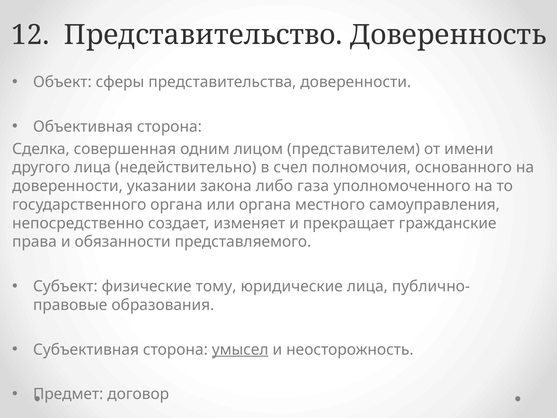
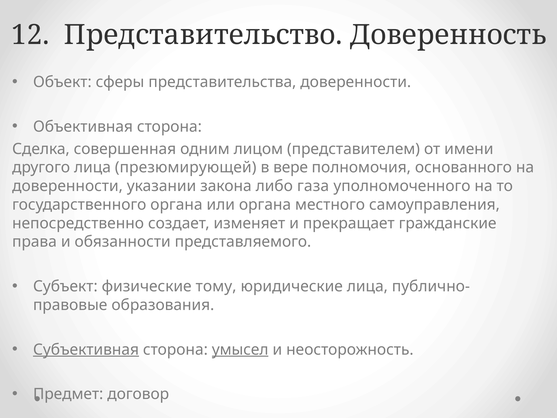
недействительно: недействительно -> презюмирующей (186, 167)
счел: счел -> вере (291, 167)
Субъективная underline: none -> present (86, 349)
